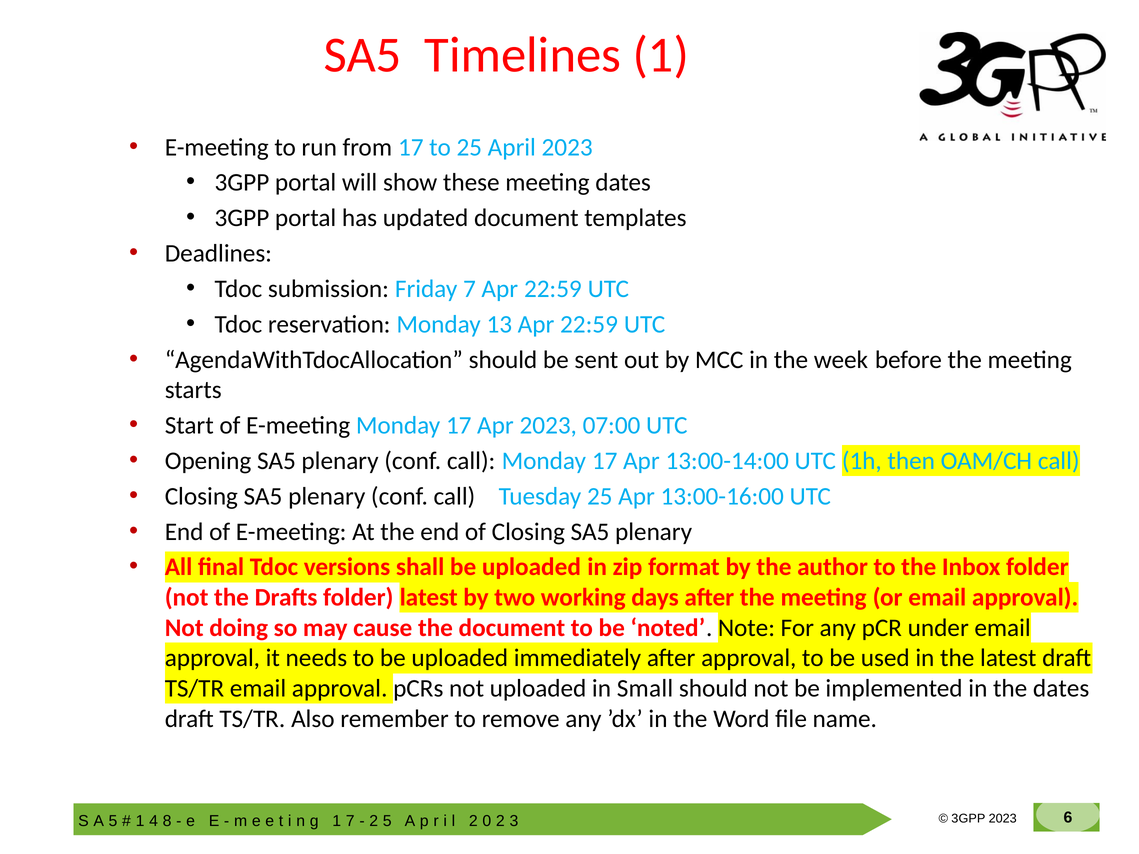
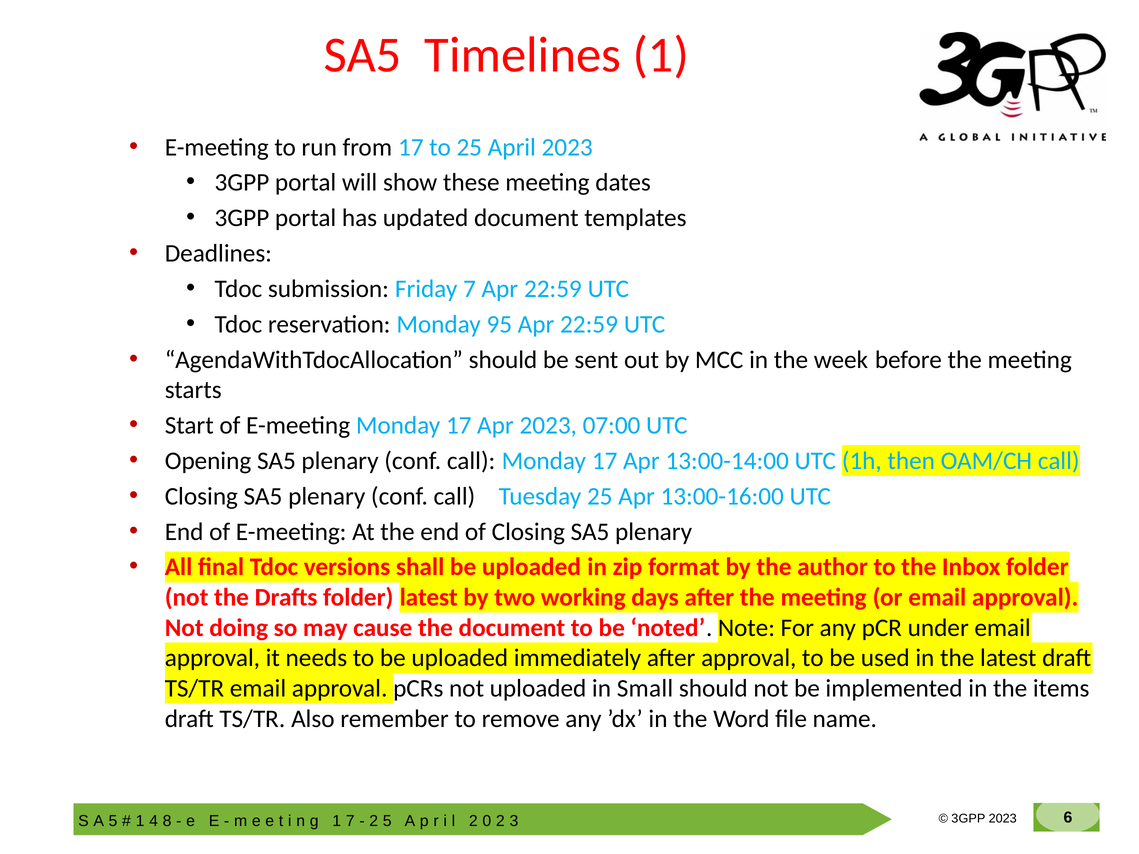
13: 13 -> 95 (499, 324)
the dates: dates -> items (1061, 689)
